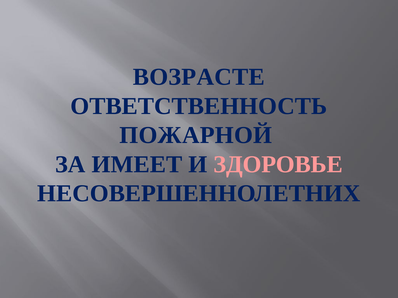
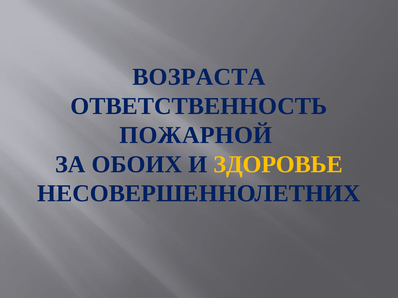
ВОЗРАСТЕ: ВОЗРАСТЕ -> ВОЗРАСТА (199, 77)
ИМЕЕТ: ИМЕЕТ -> ОБОИХ (137, 165)
ЗДОРОВЬЕ colour: pink -> yellow (278, 165)
